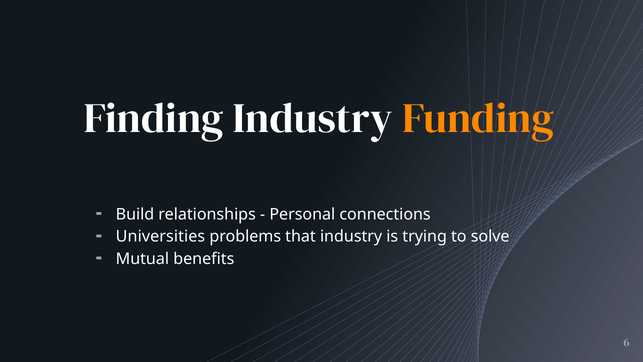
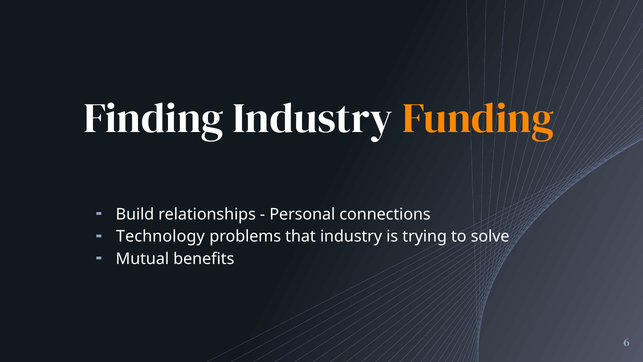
Universities: Universities -> Technology (160, 236)
